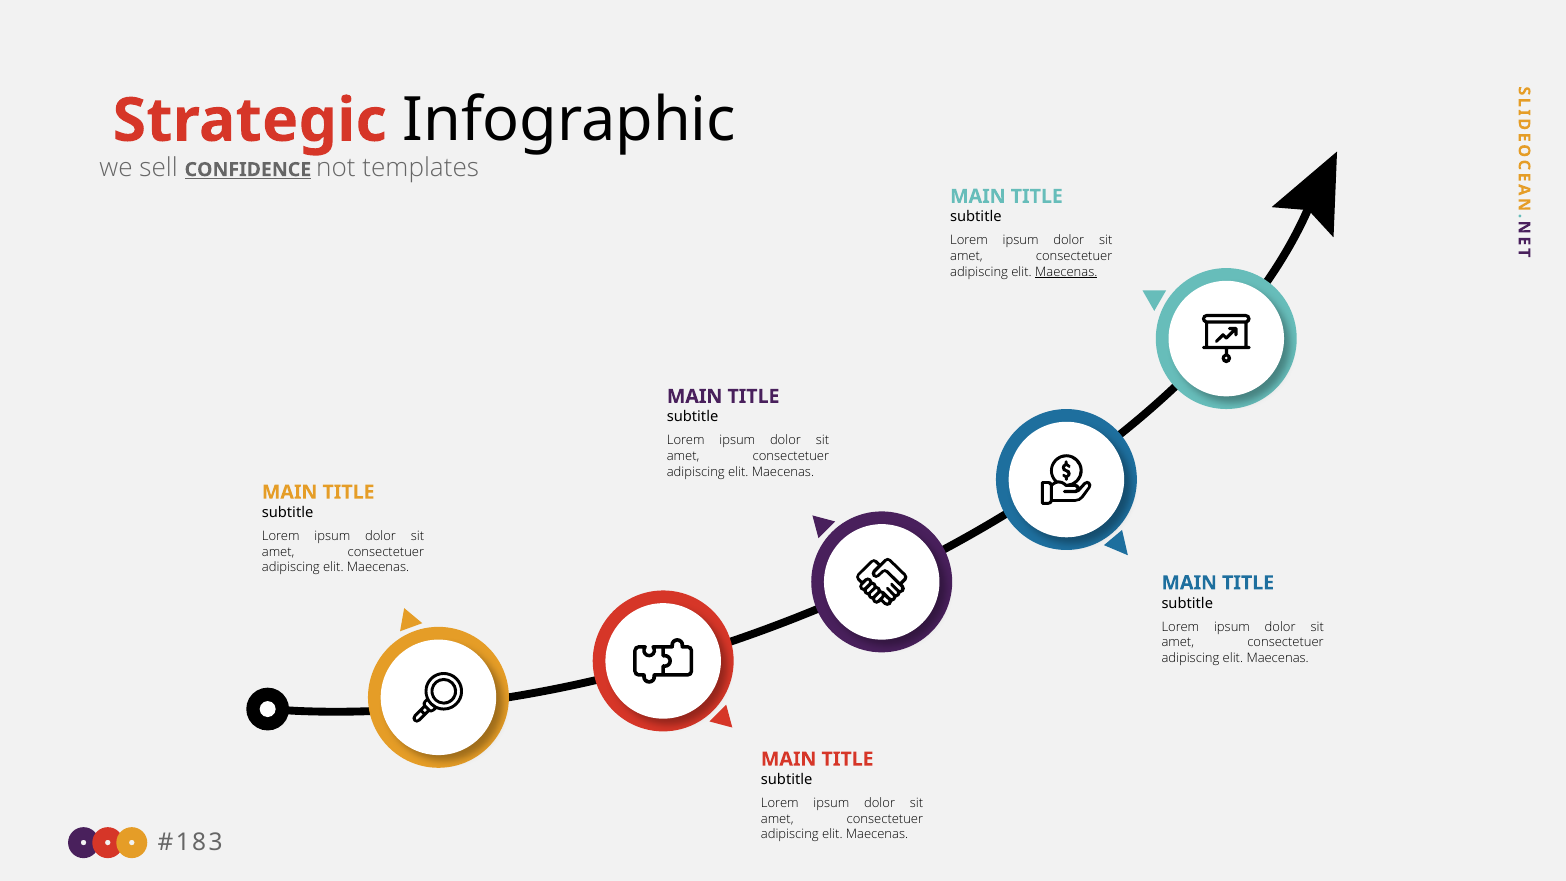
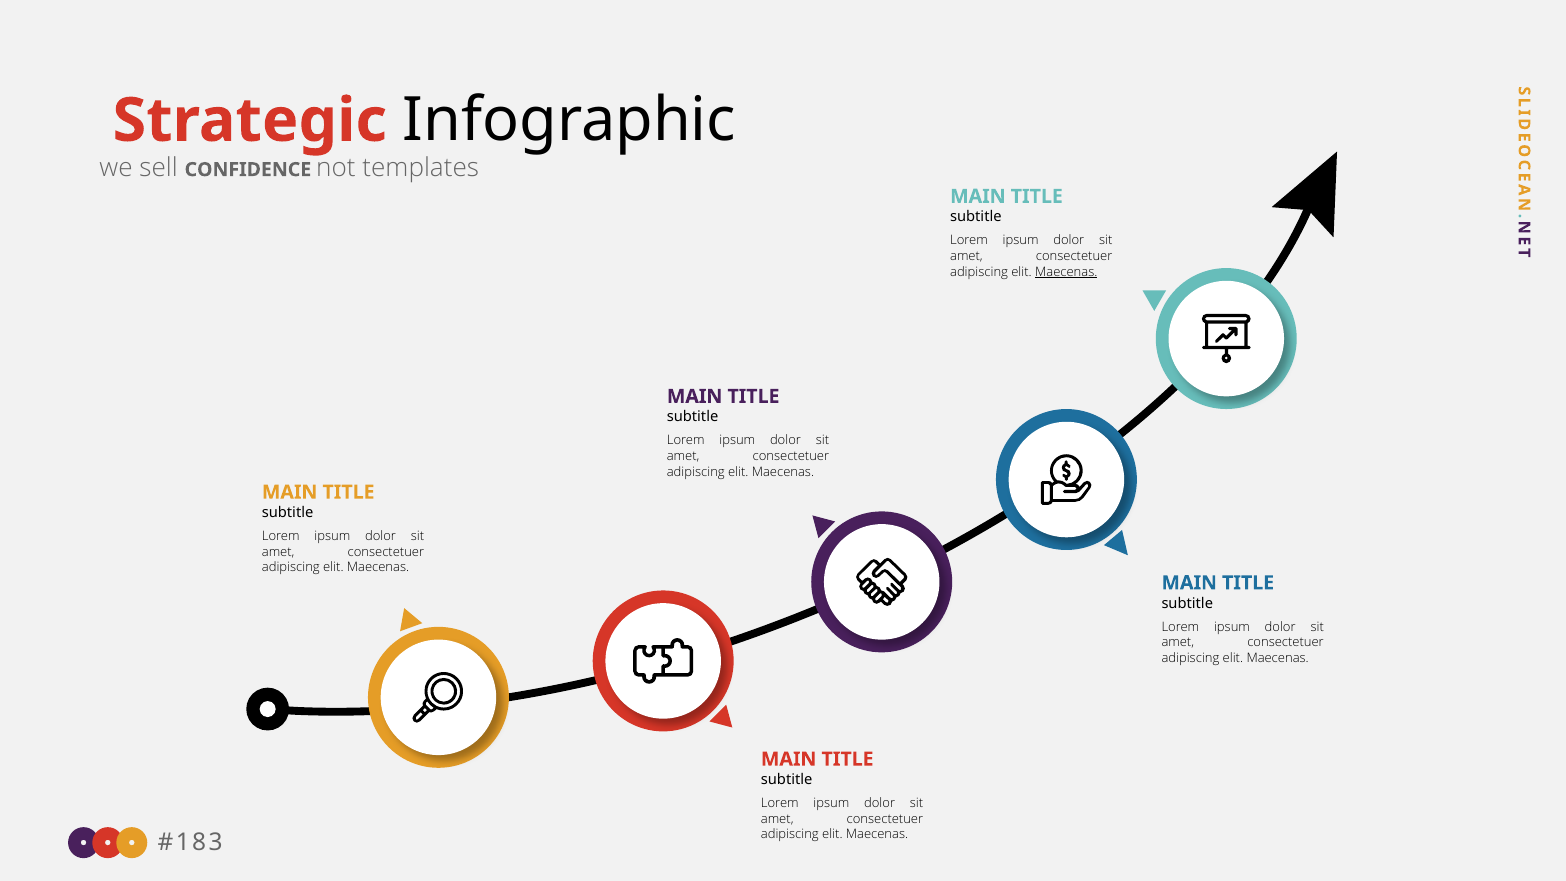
CONFIDENCE underline: present -> none (248, 170)
